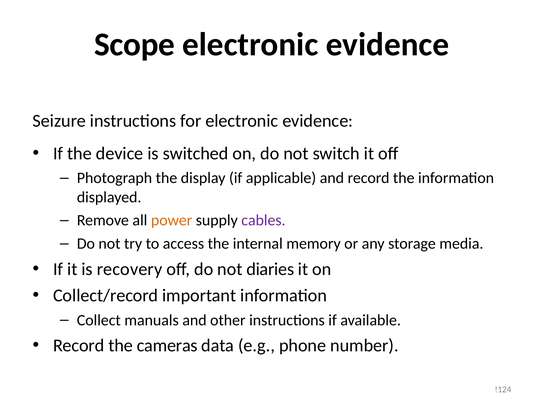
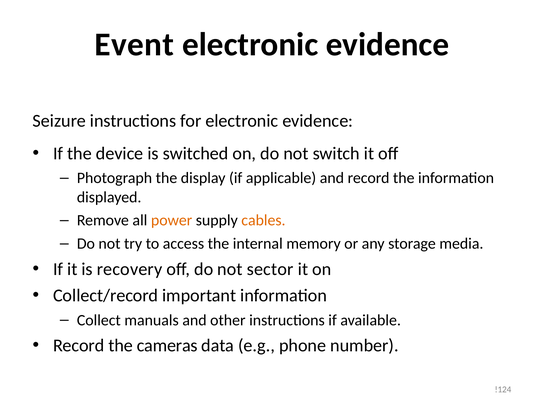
Scope: Scope -> Event (134, 45)
cables colour: purple -> orange (263, 220)
diaries: diaries -> sector (270, 269)
